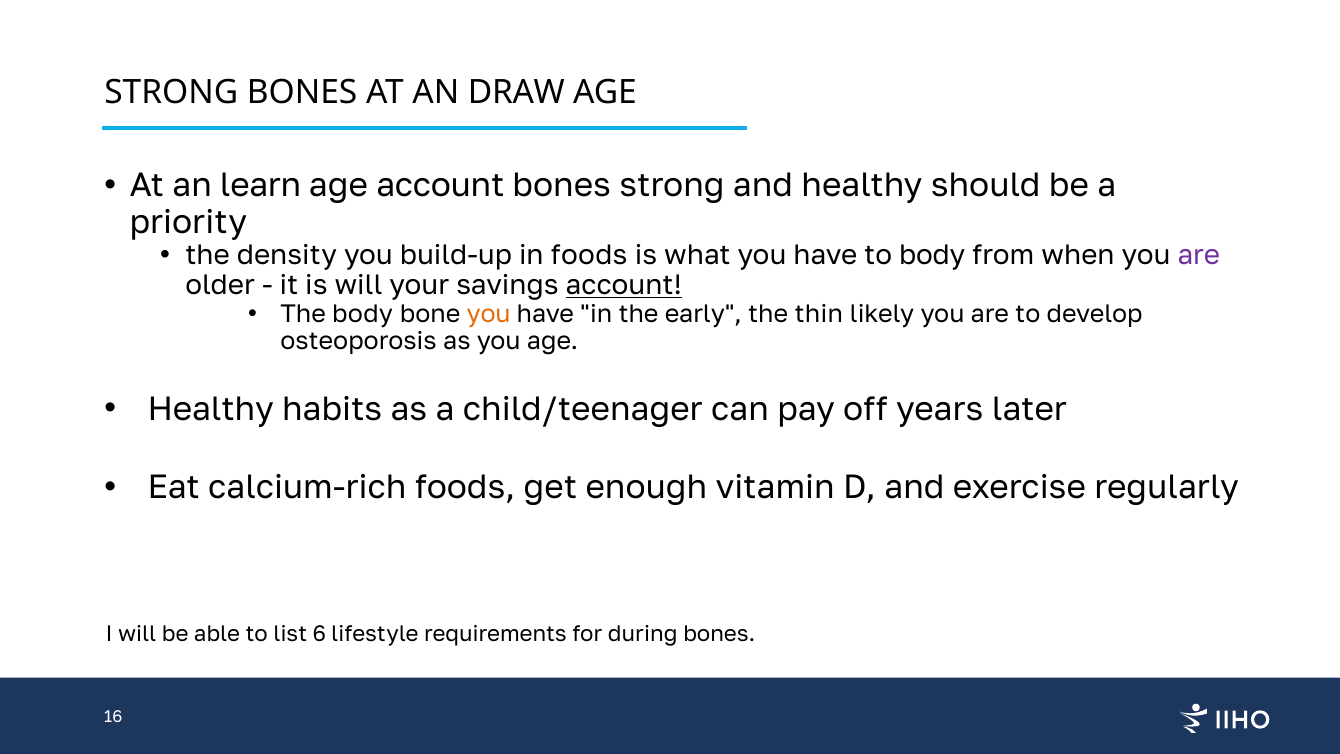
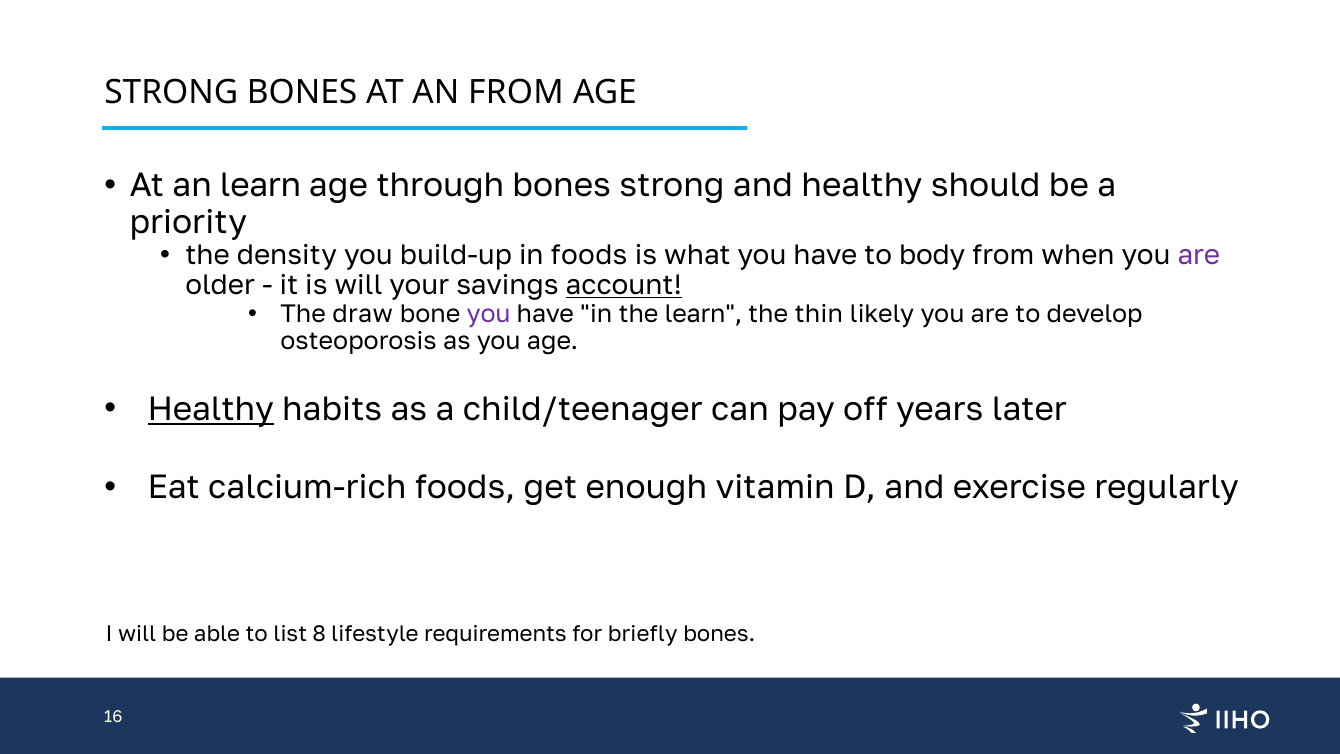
AN DRAW: DRAW -> FROM (516, 92)
age account: account -> through (440, 186)
The body: body -> draw (363, 314)
you colour: orange -> purple (489, 314)
the early: early -> learn (703, 314)
Healthy underline: none -> present (211, 409)
6: 6 -> 8 (319, 634)
during: during -> briefly (643, 634)
